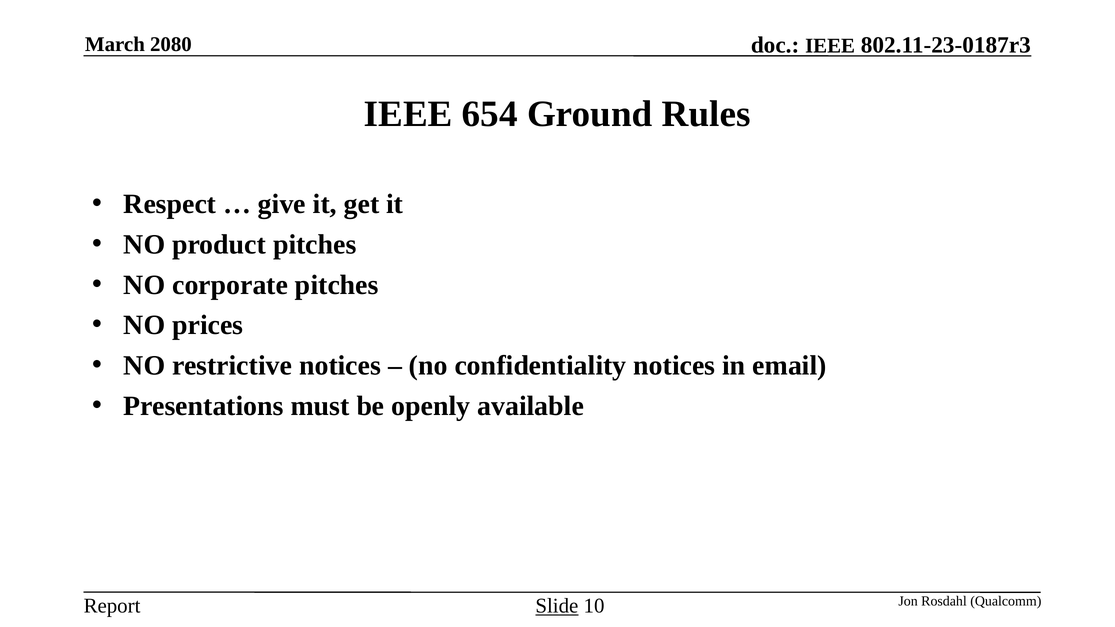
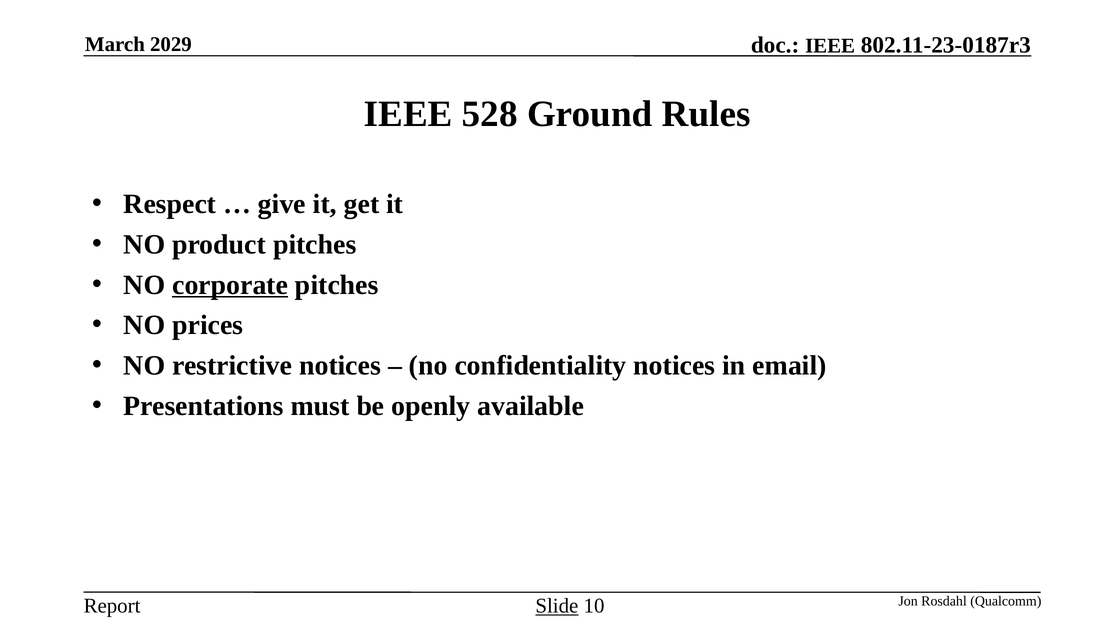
2080: 2080 -> 2029 (171, 44)
654: 654 -> 528 (490, 114)
corporate underline: none -> present (230, 285)
